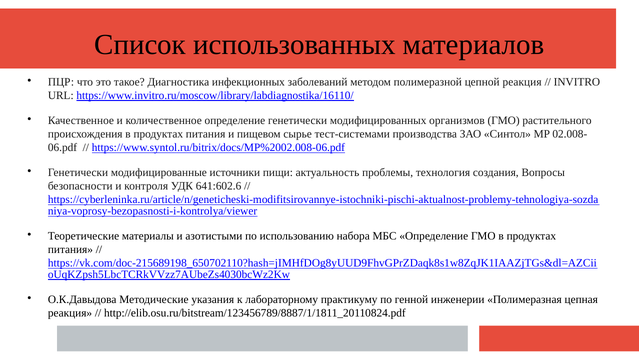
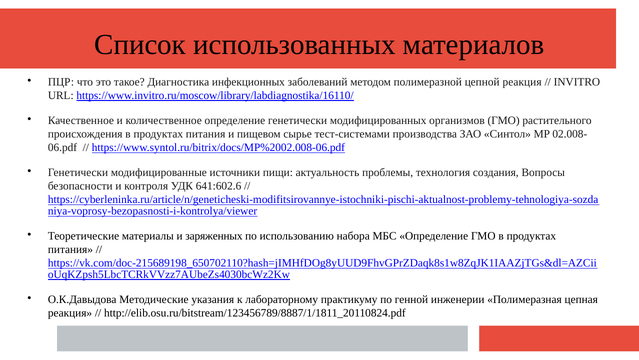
азотистыми: азотистыми -> заряженных (214, 236)
